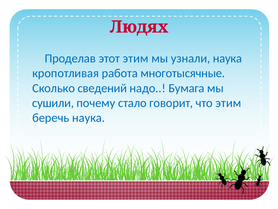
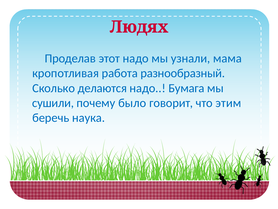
этот этим: этим -> надо (136, 58)
узнали наука: наука -> мама (227, 58)
многотысячные: многотысячные -> разнообразный (183, 73)
сведений: сведений -> делаются (102, 88)
стало: стало -> было (132, 103)
